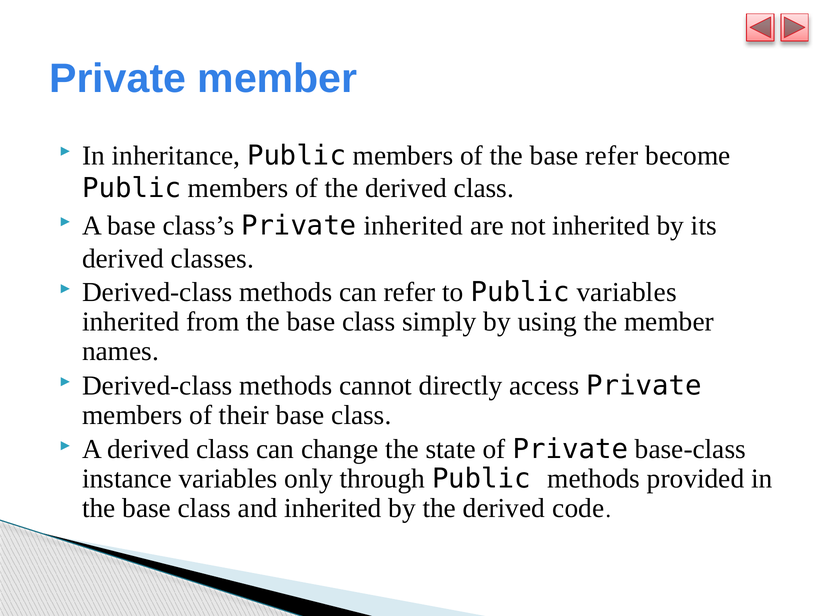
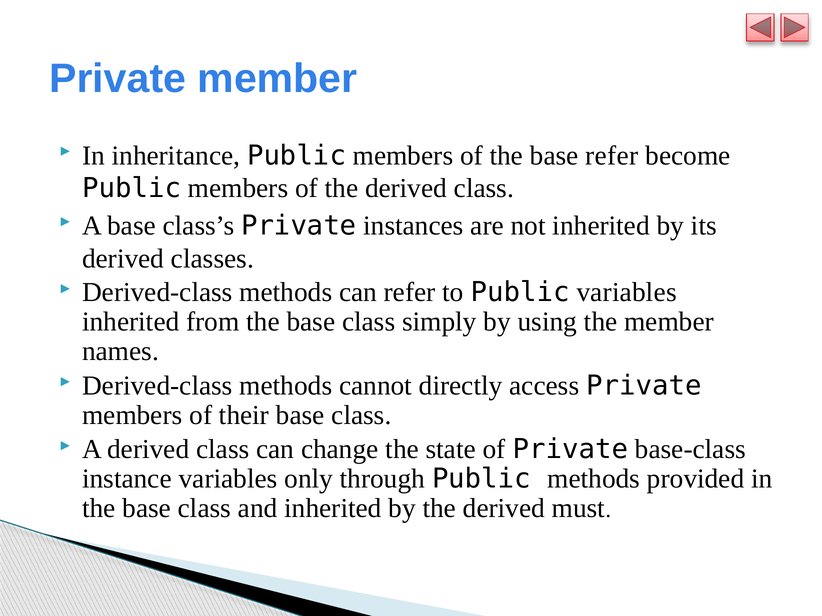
Private inherited: inherited -> instances (413, 226)
code: code -> must (578, 509)
